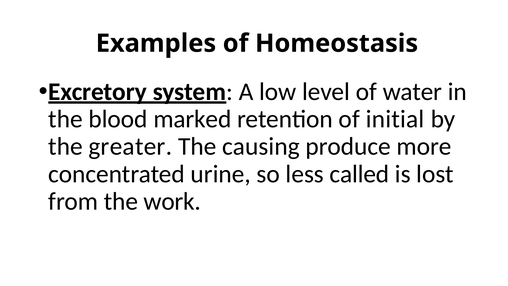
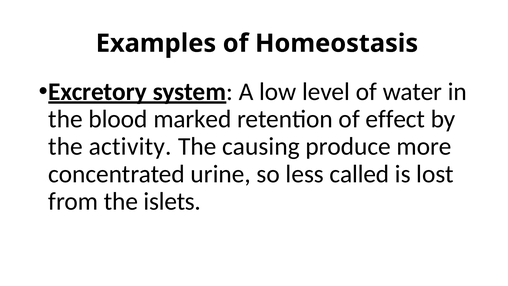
initial: initial -> effect (395, 119)
greater: greater -> activity (130, 146)
work: work -> islets (172, 201)
